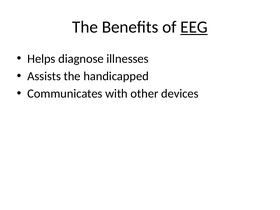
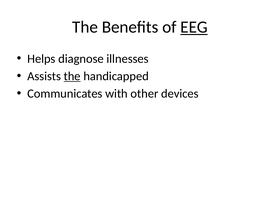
the underline: none -> present (72, 76)
